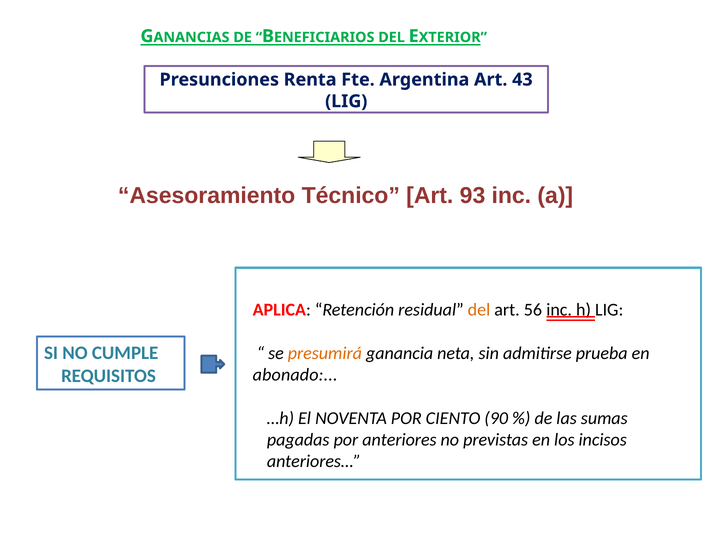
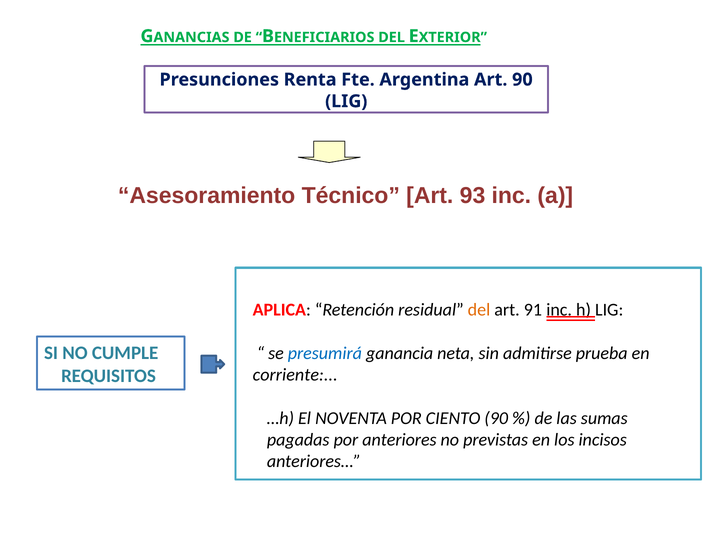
Art 43: 43 -> 90 (522, 80)
56: 56 -> 91 (533, 310)
presumirá colour: orange -> blue (325, 353)
abonado: abonado -> corriente (295, 375)
